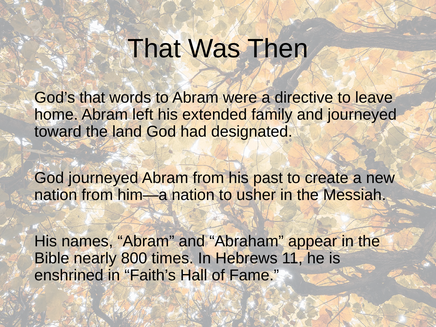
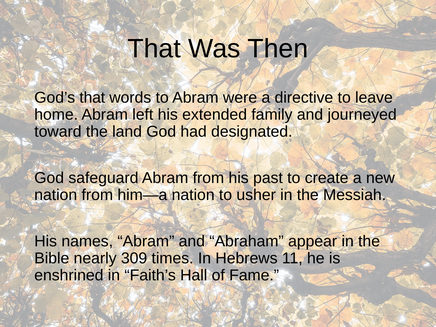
God journeyed: journeyed -> safeguard (103, 178)
800: 800 -> 309 (134, 258)
